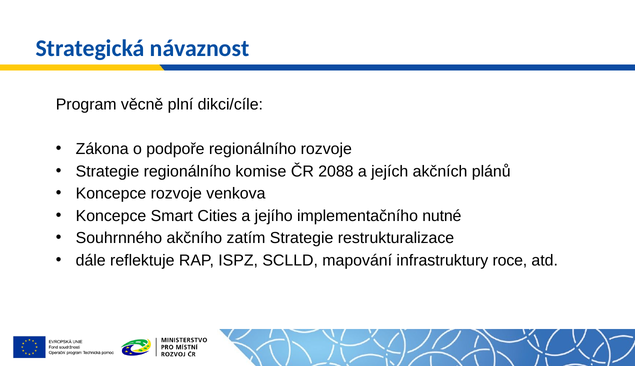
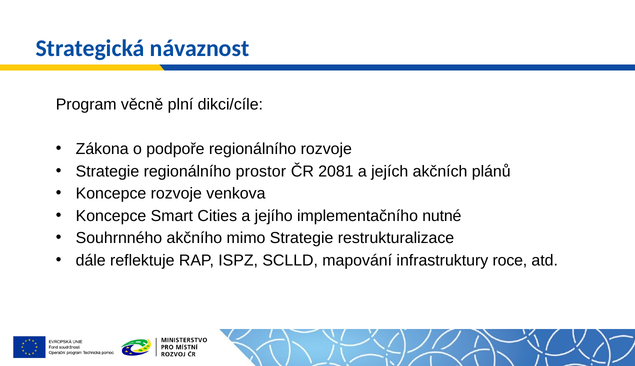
komise: komise -> prostor (261, 171)
2088: 2088 -> 2081 (336, 171)
zatím: zatím -> mimo (246, 238)
